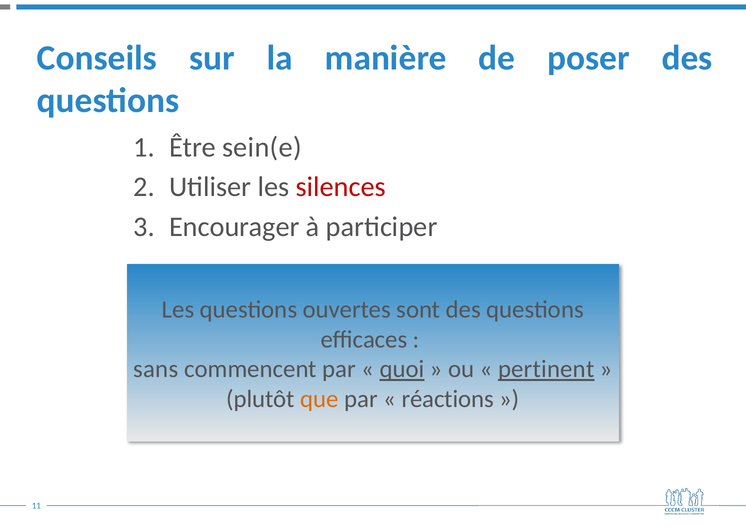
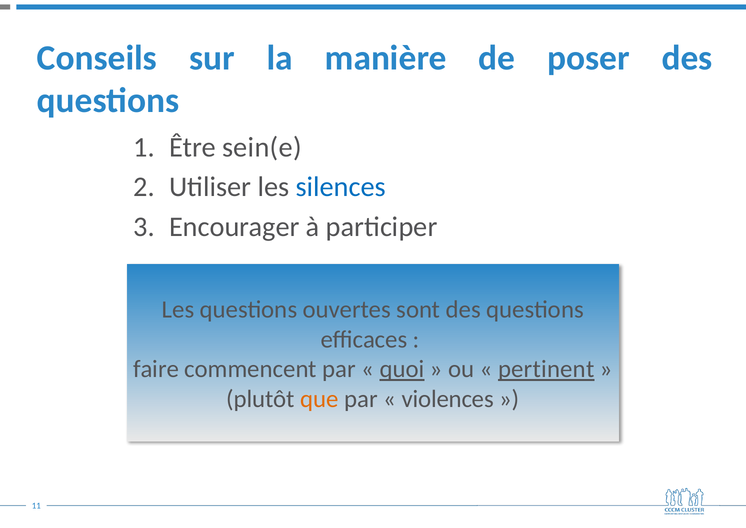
silences colour: red -> blue (341, 187)
sans: sans -> faire (156, 369)
réactions: réactions -> violences (448, 399)
